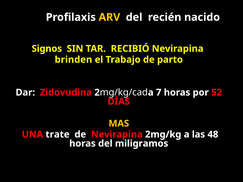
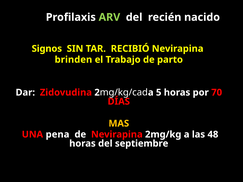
ARV colour: yellow -> light green (109, 17)
7: 7 -> 5 (159, 93)
52: 52 -> 70 (217, 93)
trate: trate -> pena (58, 135)
miligramos: miligramos -> septiembre (142, 144)
